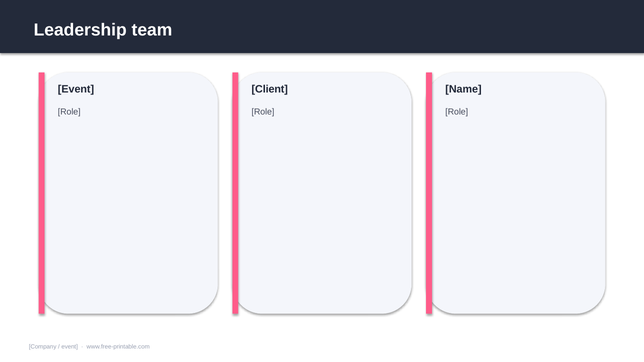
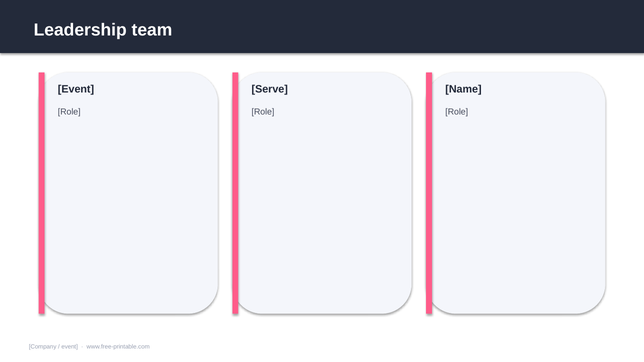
Client: Client -> Serve (270, 89)
